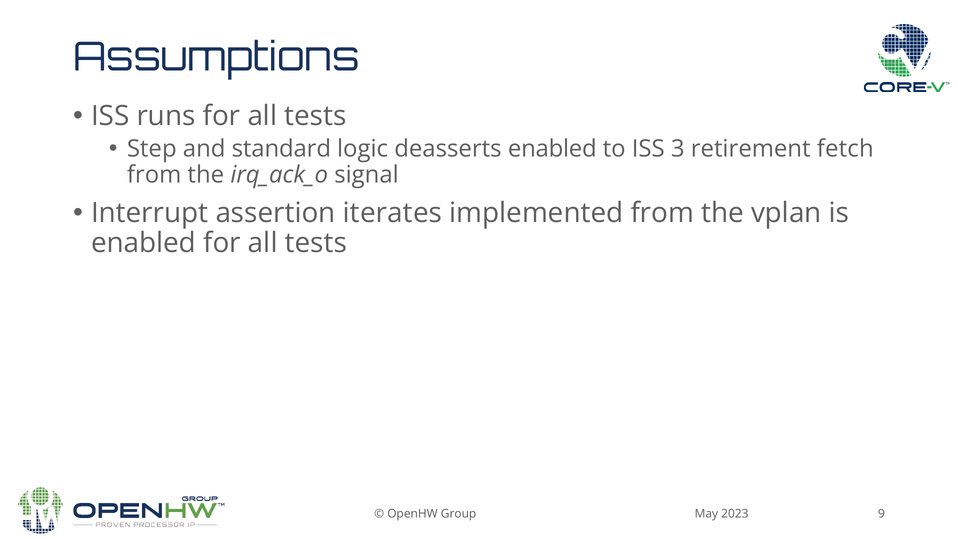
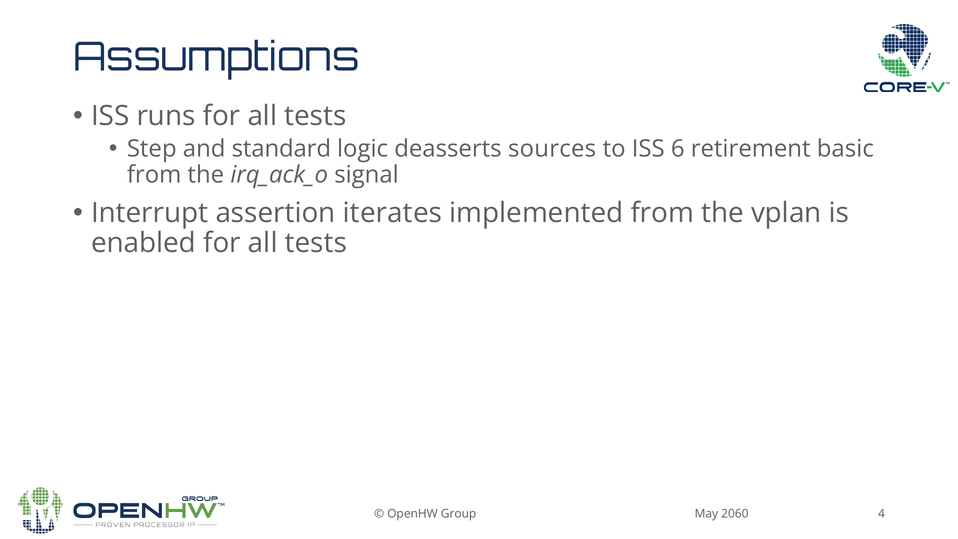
deasserts enabled: enabled -> sources (552, 149)
3: 3 -> 6 (678, 149)
fetch: fetch -> basic (845, 149)
9: 9 -> 4 (882, 514)
2023: 2023 -> 2060 (735, 514)
